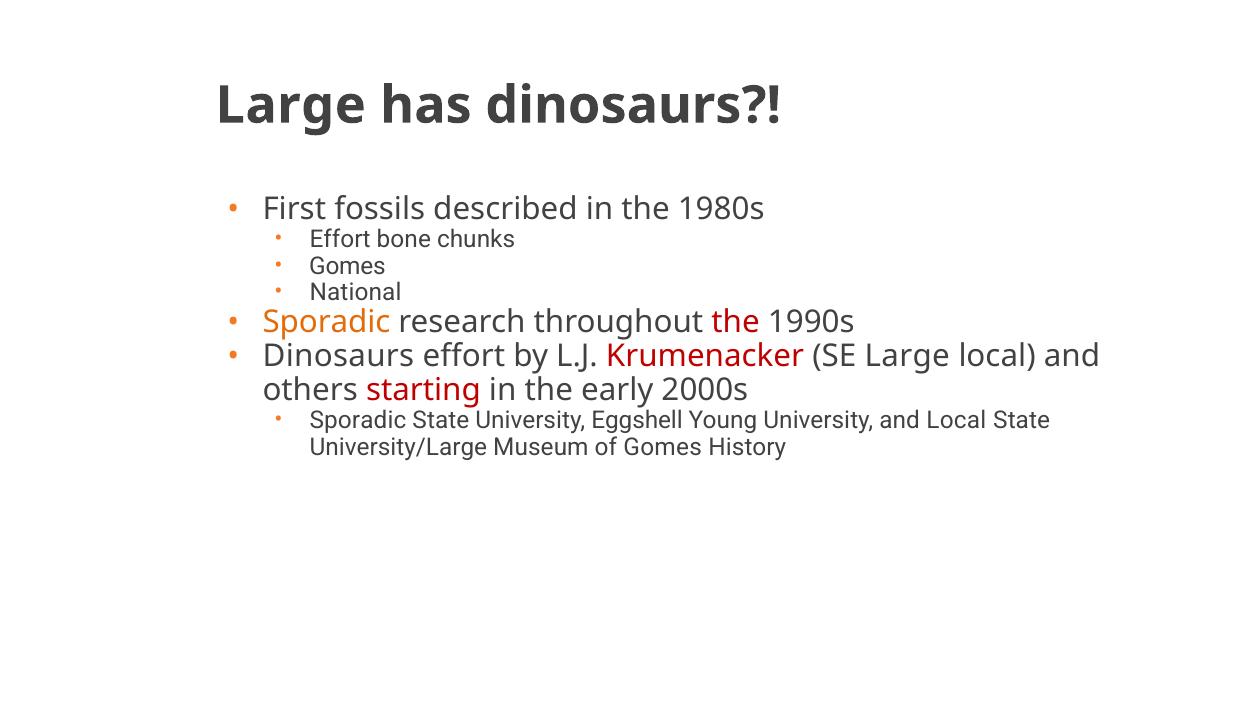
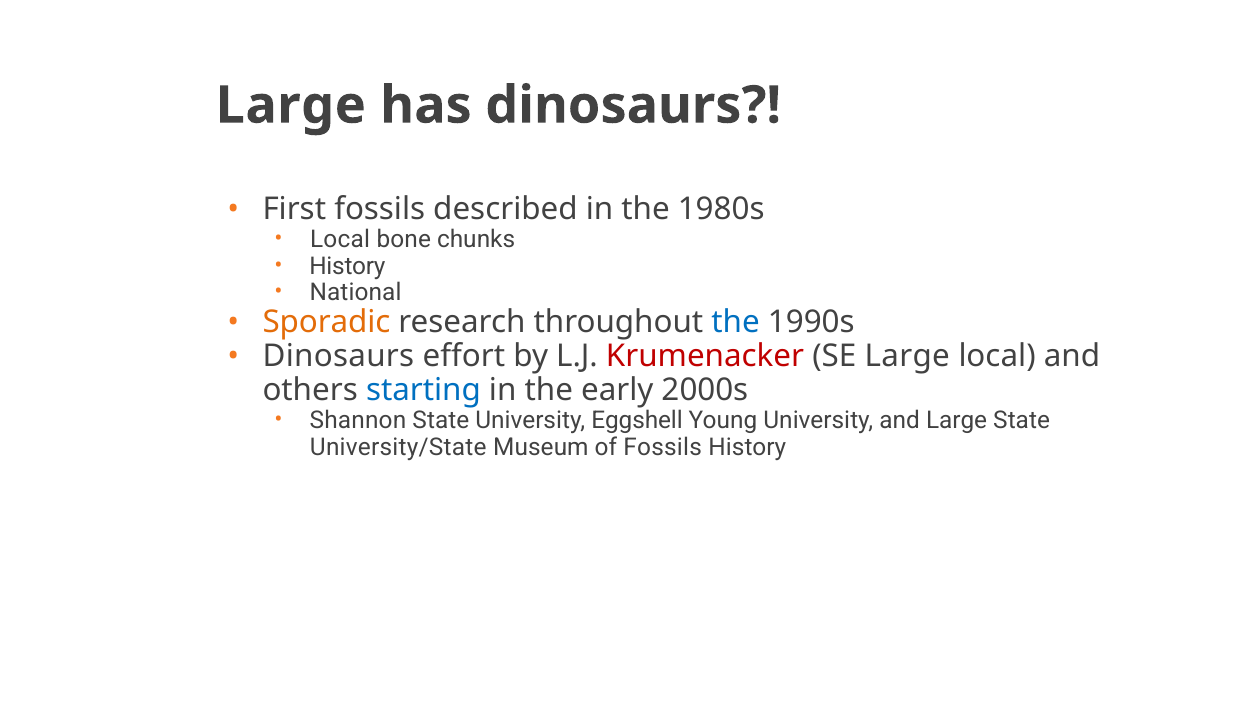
Effort: Effort -> Local (340, 240)
Gomes: Gomes -> History (347, 266)
the colour: red -> blue (736, 323)
starting colour: red -> blue (423, 390)
Sporadic: Sporadic -> Shannon (358, 421)
and Local: Local -> Large (957, 421)
University/Large: University/Large -> University/State (398, 447)
of Gomes: Gomes -> Fossils (663, 447)
